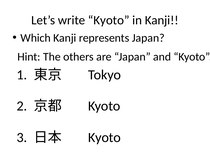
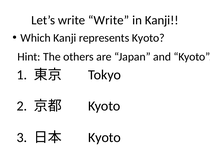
write Kyoto: Kyoto -> Write (109, 20)
represents Japan: Japan -> Kyoto (148, 38)
